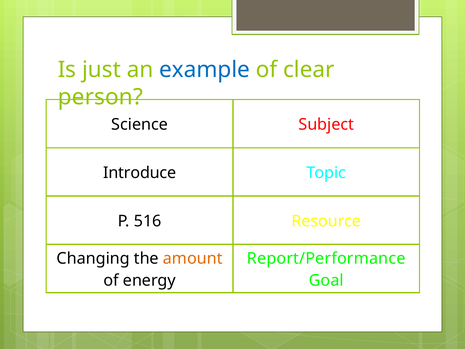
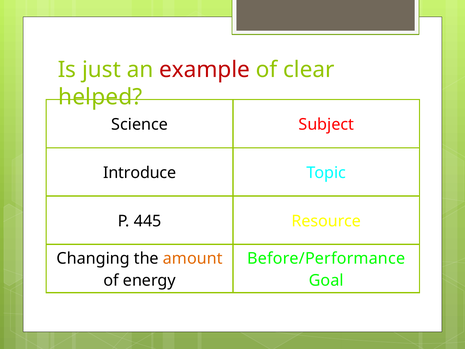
example colour: blue -> red (205, 70)
person: person -> helped (100, 97)
516: 516 -> 445 (148, 221)
Report/Performance: Report/Performance -> Before/Performance (326, 258)
